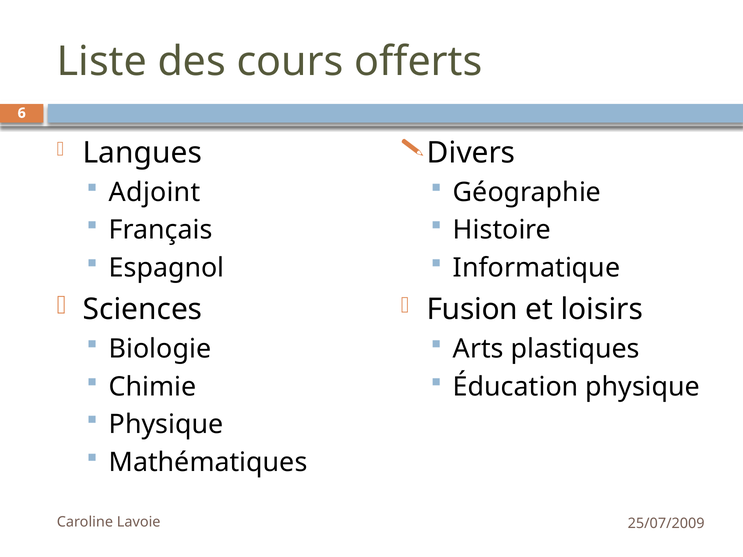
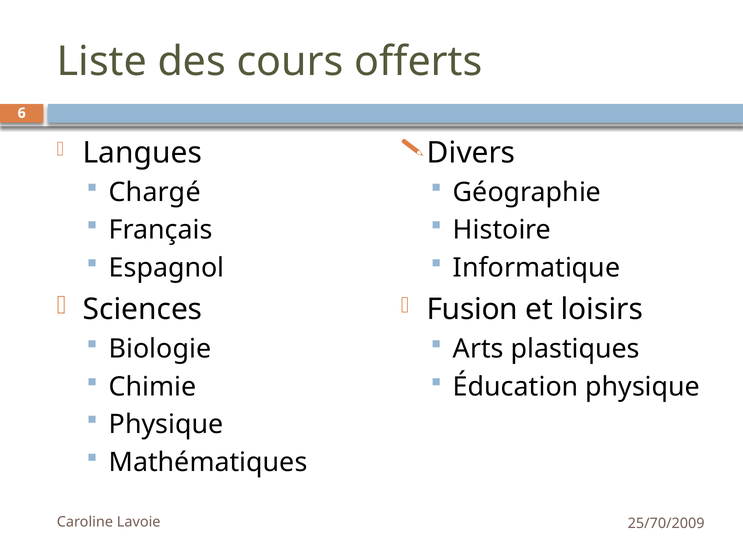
Adjoint: Adjoint -> Chargé (155, 192)
25/07/2009: 25/07/2009 -> 25/70/2009 (666, 524)
